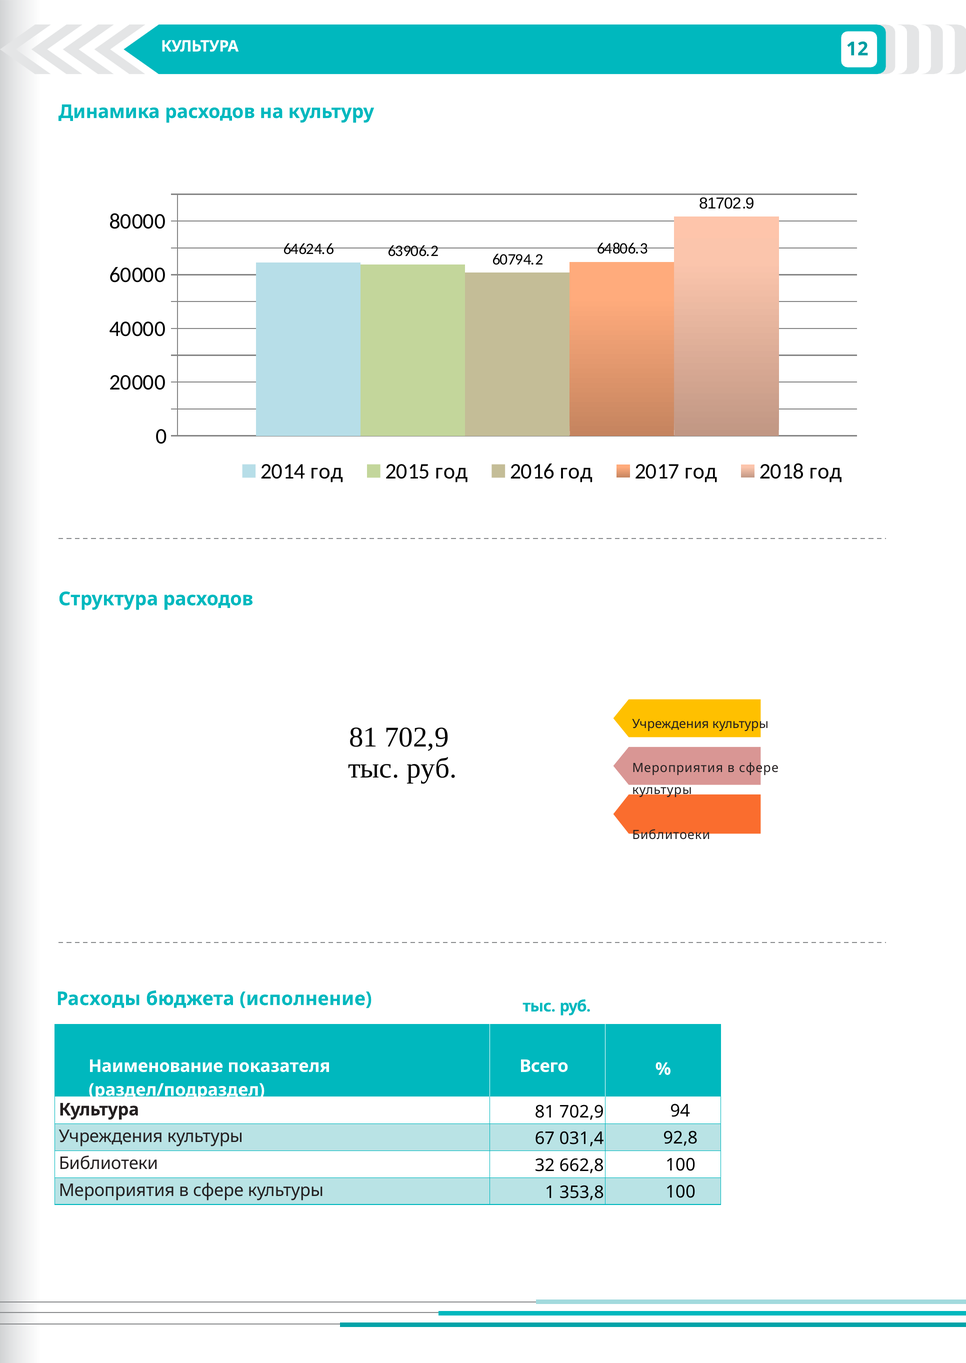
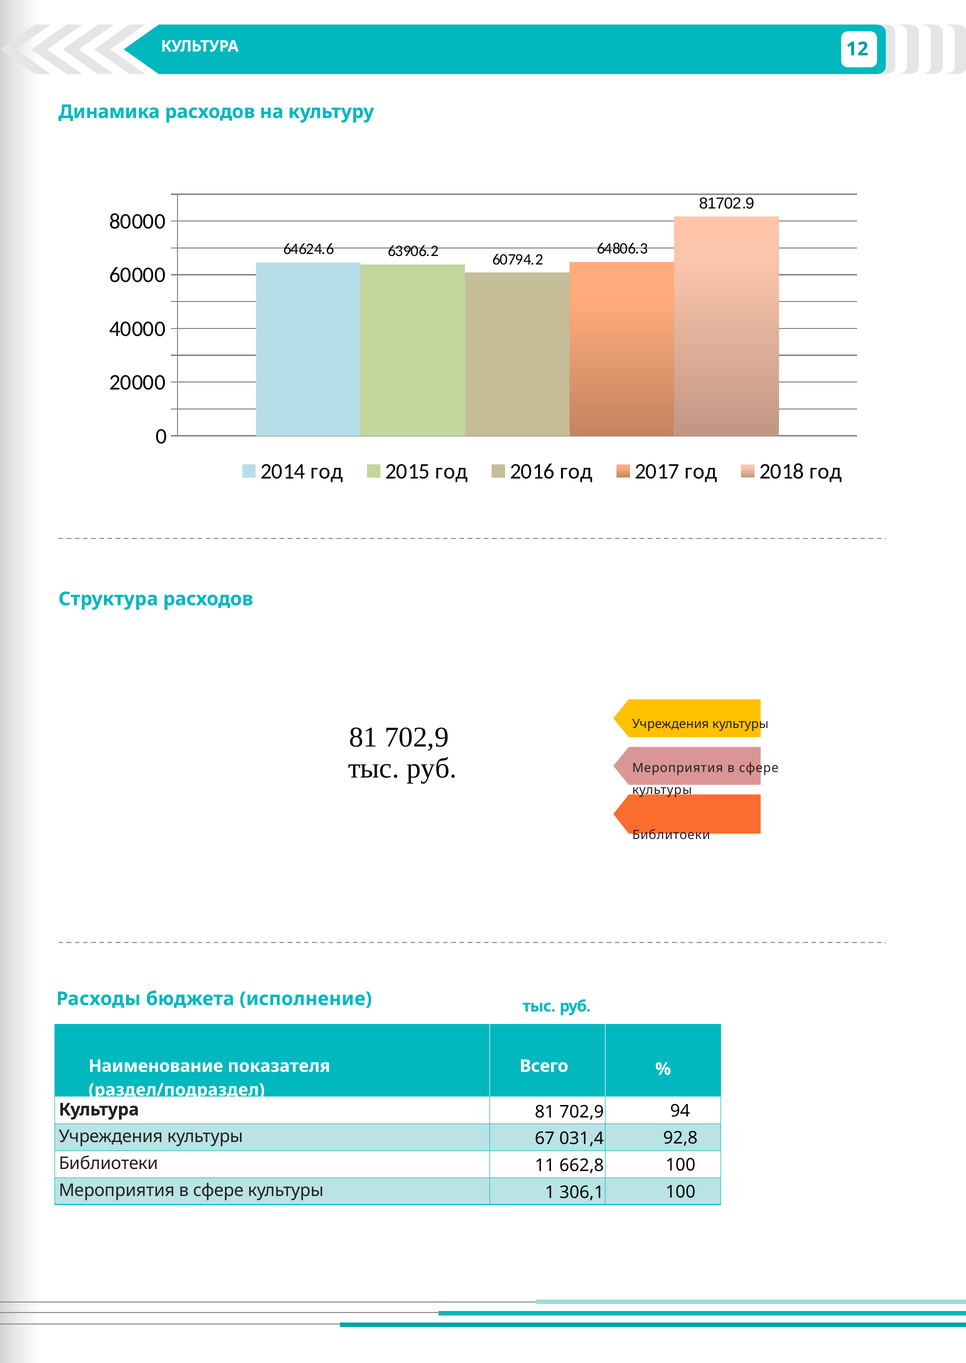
32: 32 -> 11 (545, 1165)
353,8: 353,8 -> 306,1 (582, 1192)
